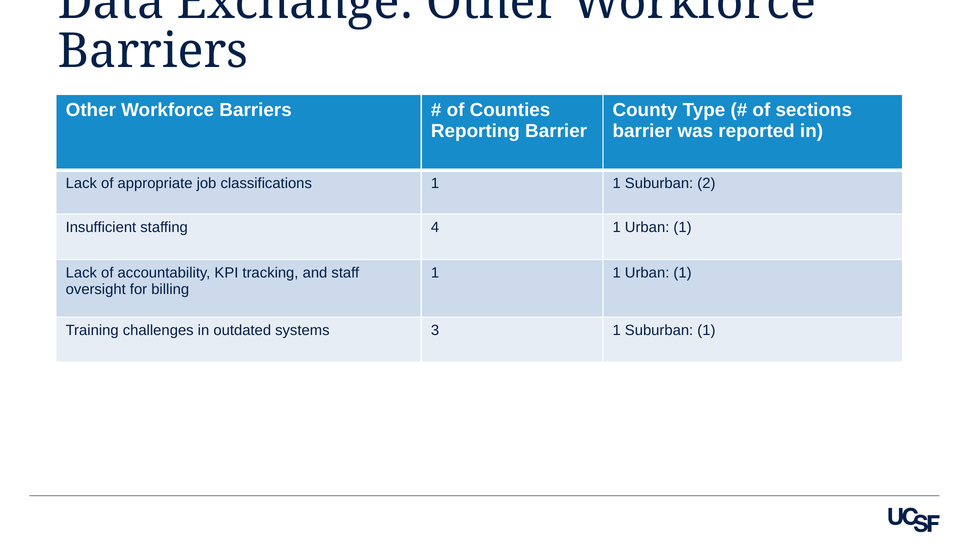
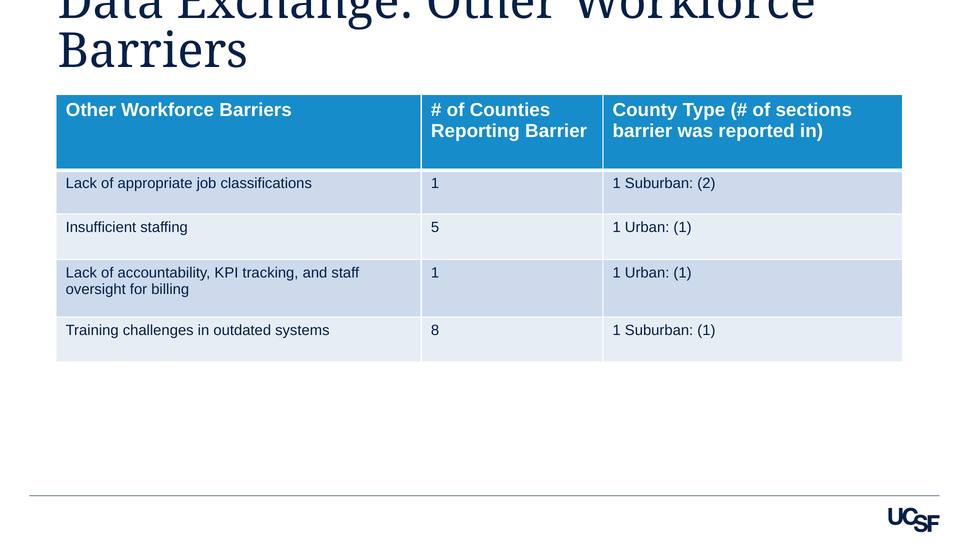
4: 4 -> 5 (435, 228)
3: 3 -> 8 (435, 330)
